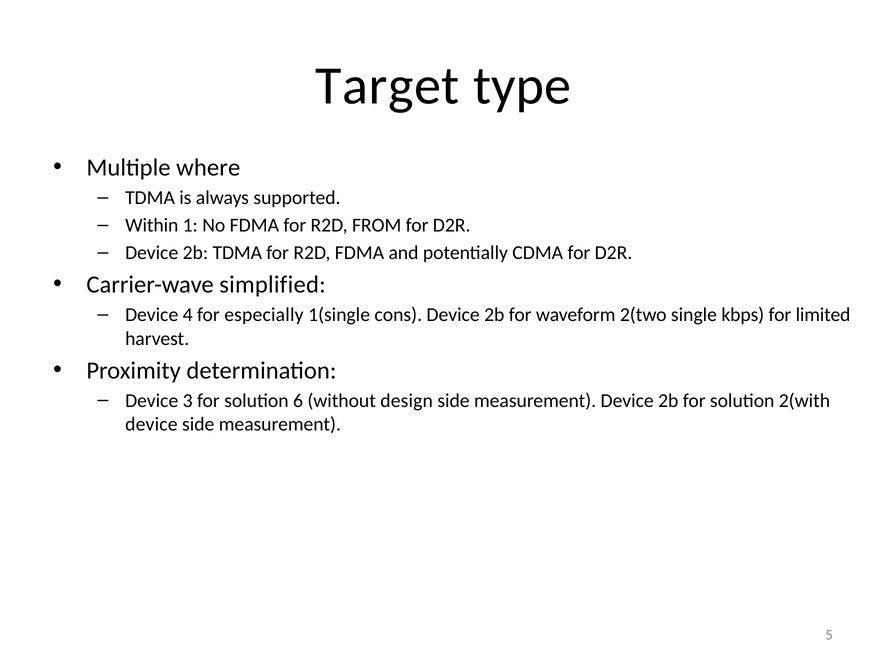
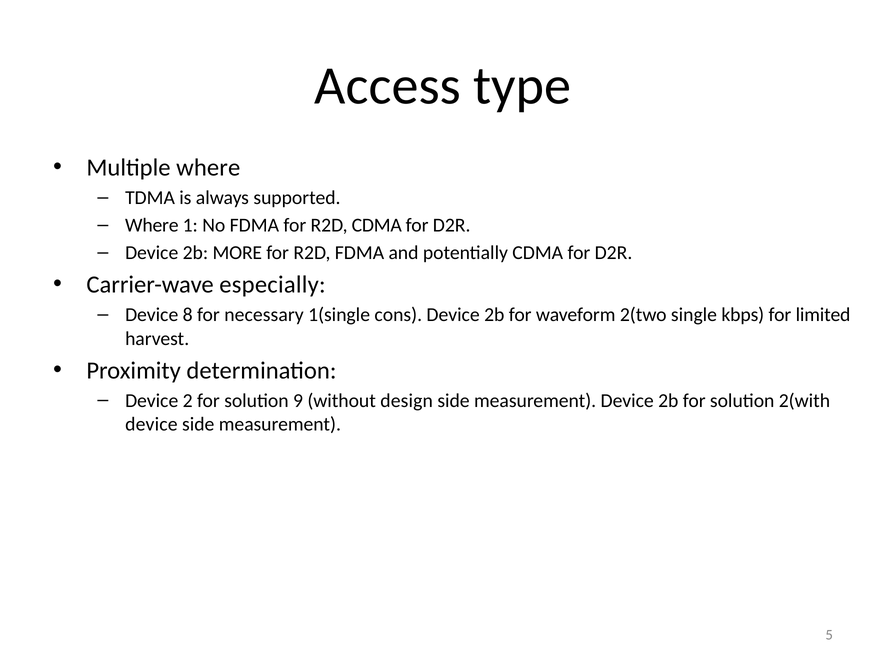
Target: Target -> Access (388, 86)
Within: Within -> Where (152, 225)
R2D FROM: FROM -> CDMA (377, 225)
2b TDMA: TDMA -> MORE (237, 253)
simplified: simplified -> especially (273, 284)
4: 4 -> 8 (188, 315)
especially: especially -> necessary (264, 315)
3: 3 -> 2 (188, 400)
6: 6 -> 9 (298, 400)
